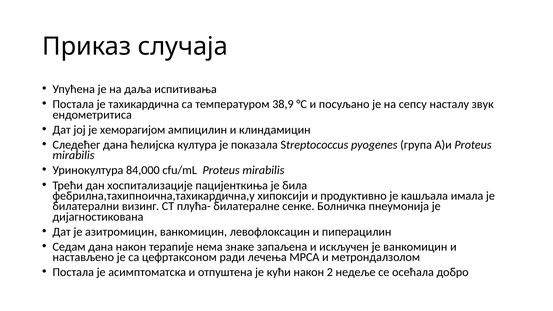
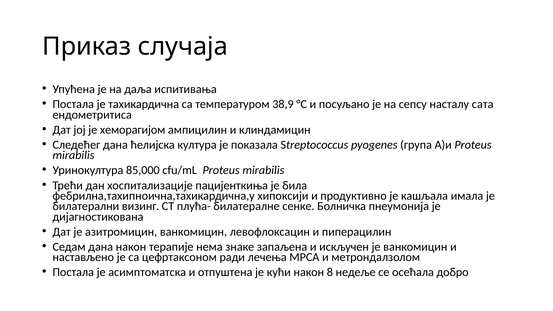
звук: звук -> сата (483, 104)
84,000: 84,000 -> 85,000 (143, 170)
2: 2 -> 8 (330, 272)
